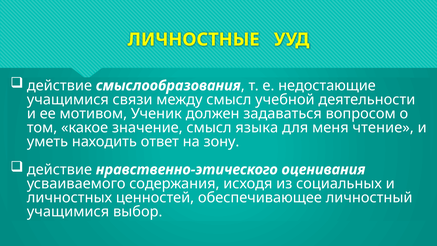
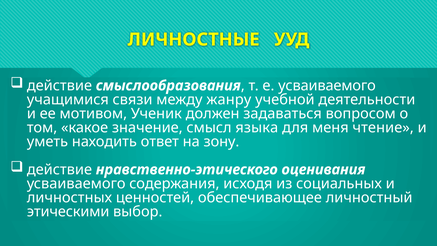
е недостающие: недостающие -> усваиваемого (327, 86)
между смысл: смысл -> жанру (229, 100)
учащимися: учащимися -> этическими (68, 211)
